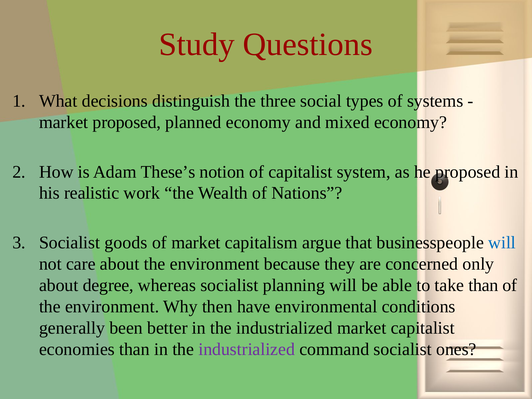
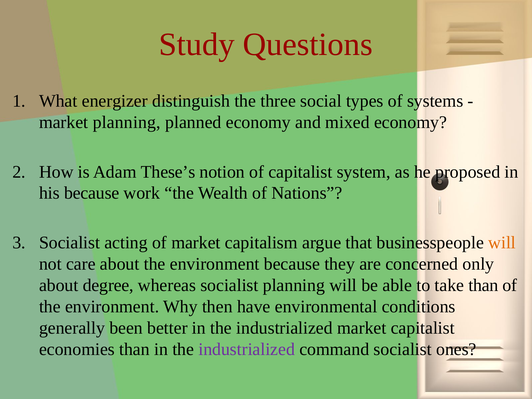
decisions: decisions -> energizer (115, 101)
market proposed: proposed -> planning (127, 122)
his realistic: realistic -> because (92, 193)
goods: goods -> acting (126, 243)
will colour: blue -> orange (502, 243)
